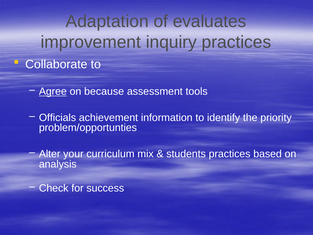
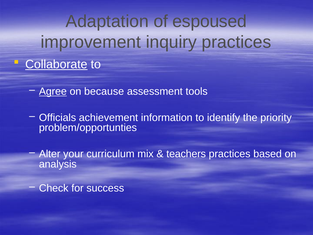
evaluates: evaluates -> espoused (210, 21)
Collaborate underline: none -> present (56, 64)
students: students -> teachers (186, 154)
